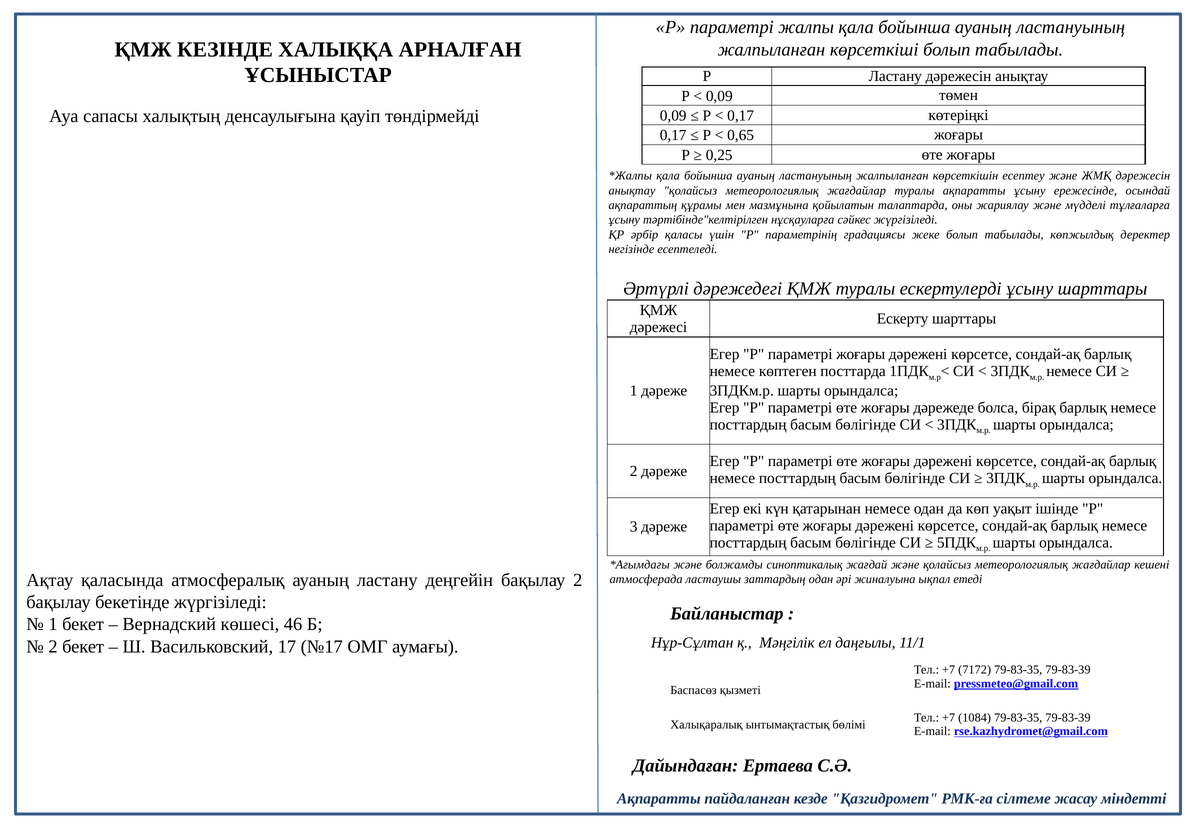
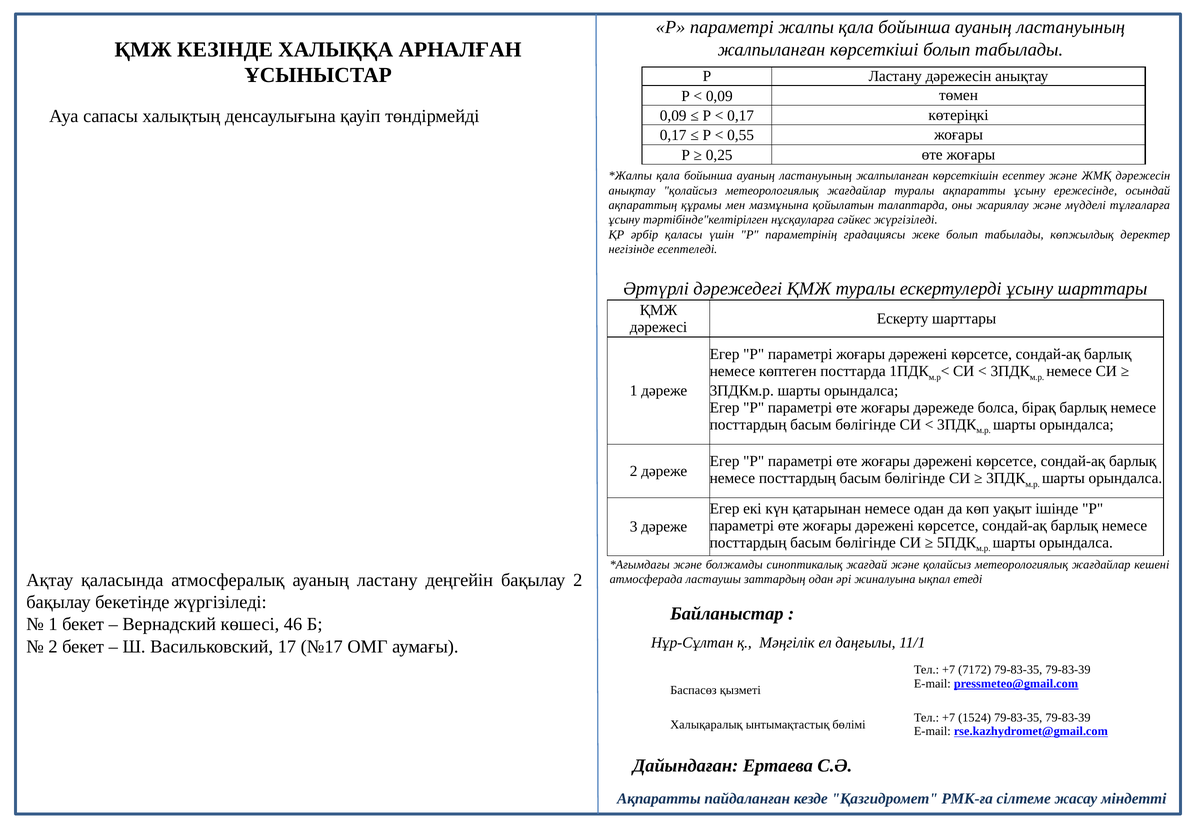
0,65: 0,65 -> 0,55 (741, 135)
1084: 1084 -> 1524 (975, 718)
